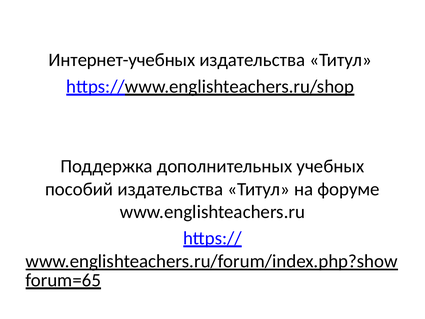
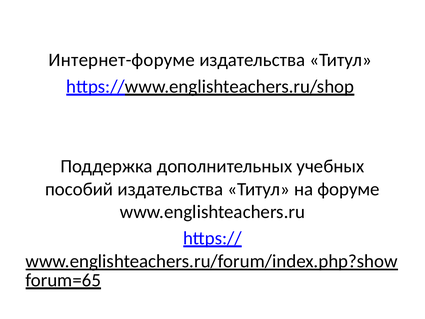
Интернет-учебных: Интернет-учебных -> Интернет-форуме (122, 60)
